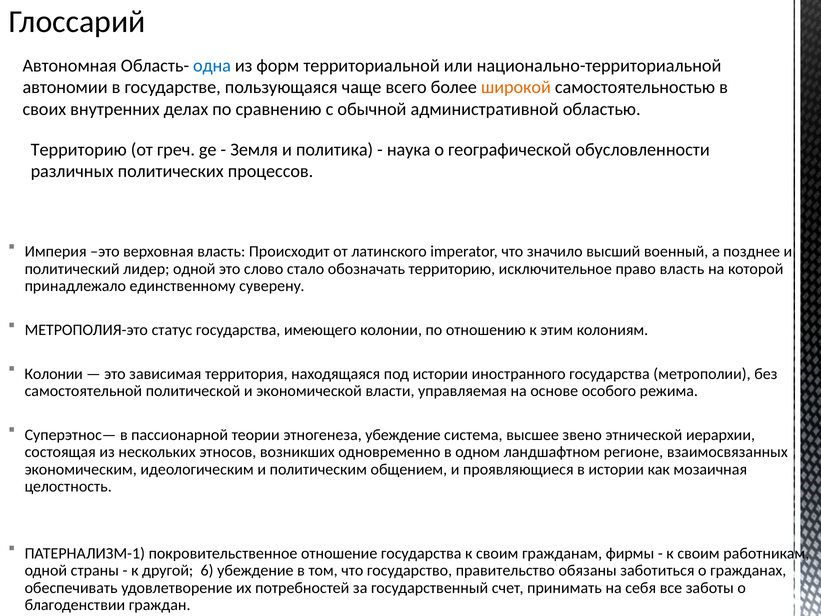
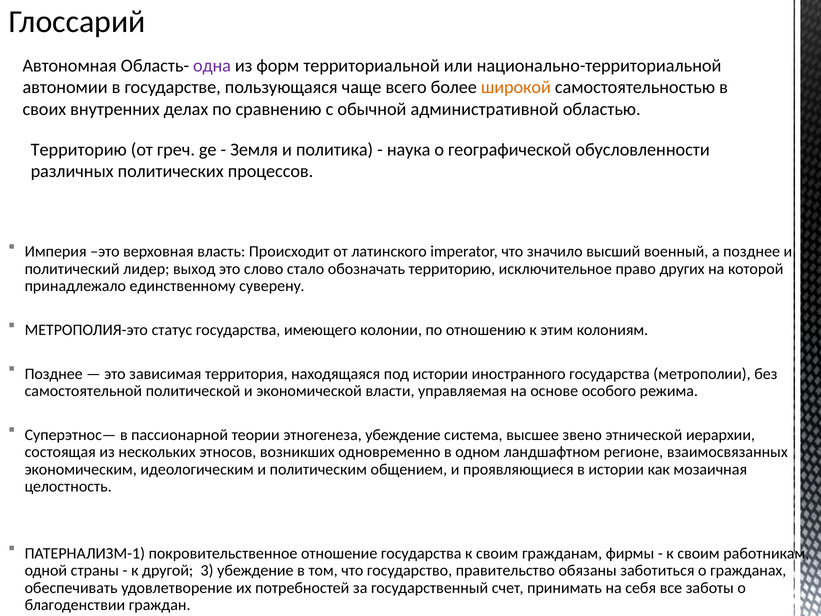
одна colour: blue -> purple (212, 66)
лидер одной: одной -> выход (194, 269)
право власть: власть -> других (682, 269)
Колонии: Колонии -> Позднее (54, 374)
6: 6 -> 3 (207, 570)
